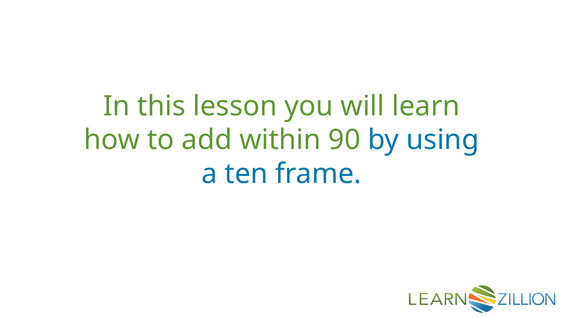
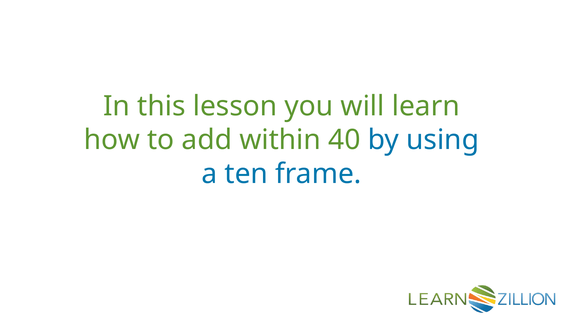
90: 90 -> 40 (344, 140)
